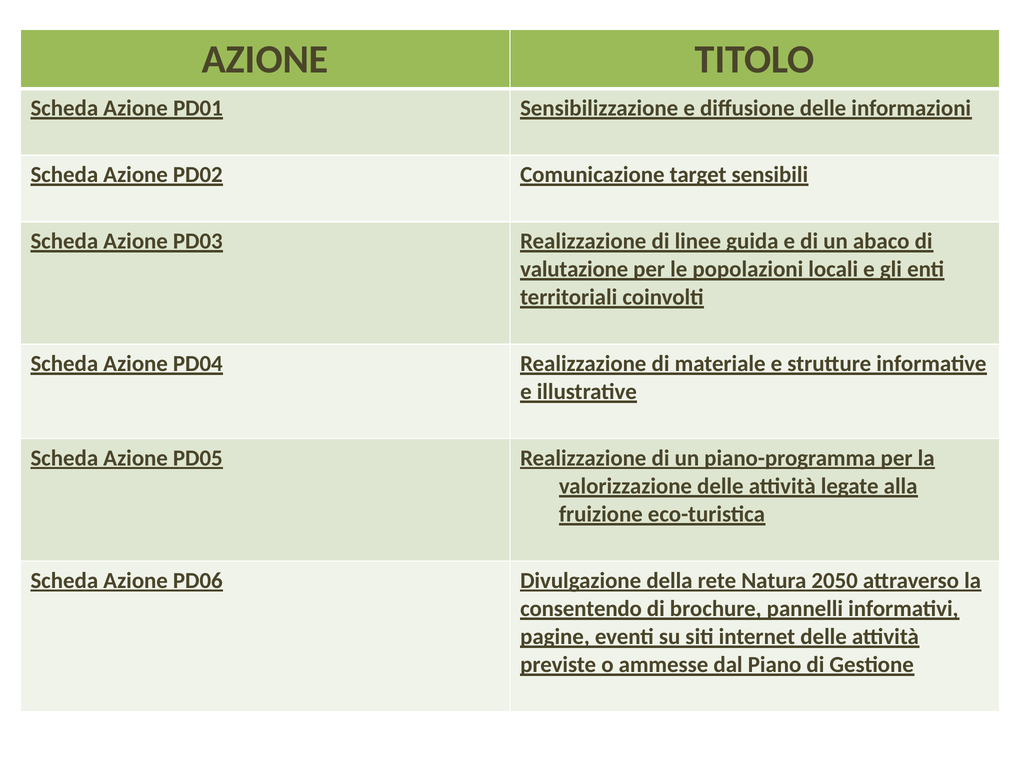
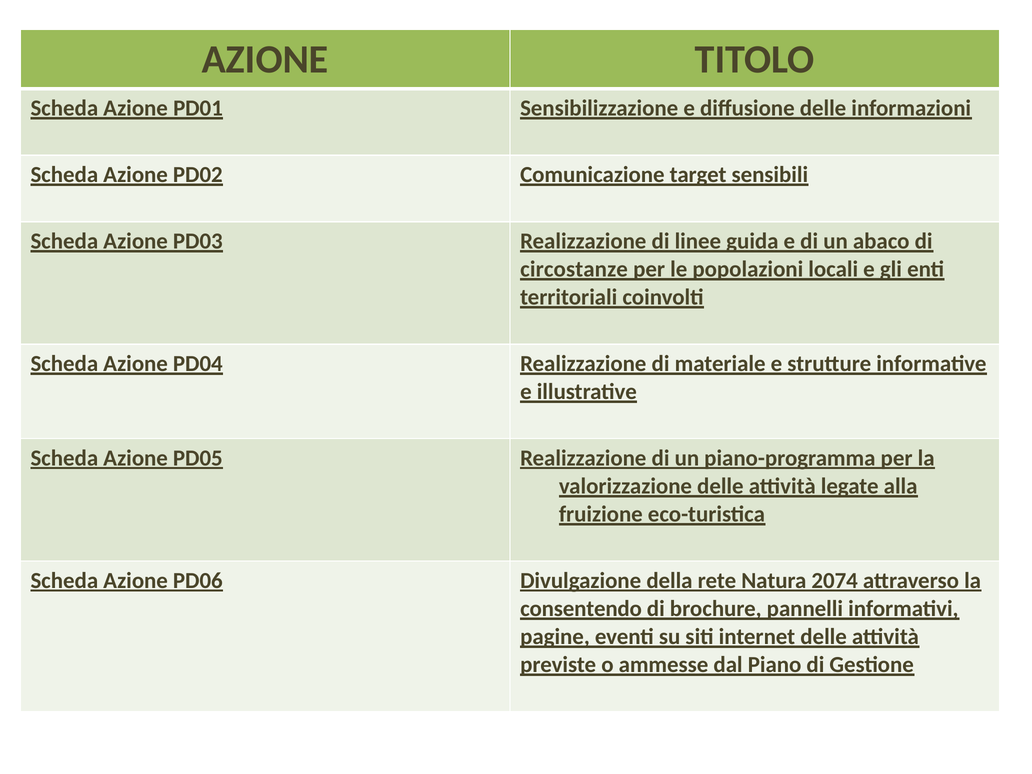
valutazione: valutazione -> circostanze (574, 269)
2050: 2050 -> 2074 (835, 581)
